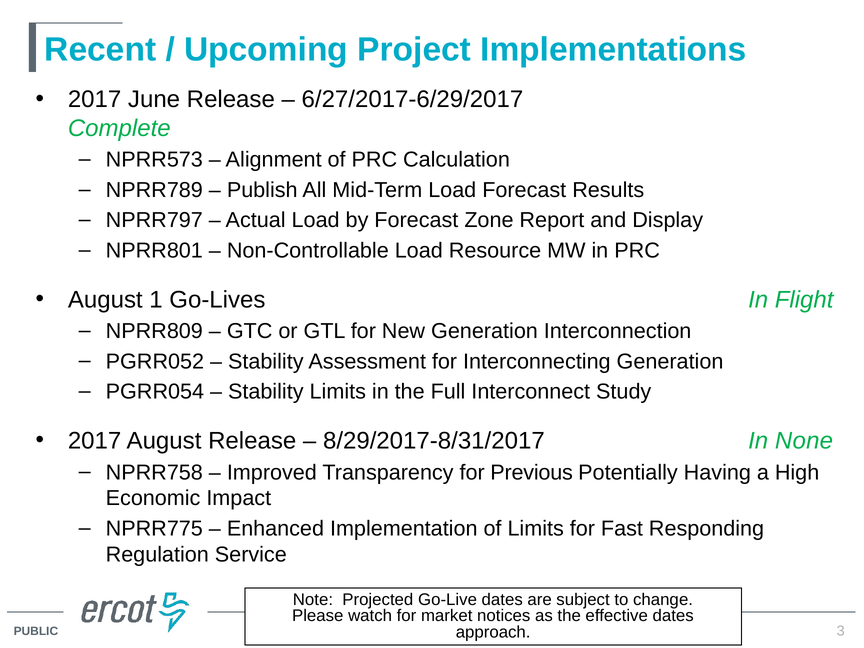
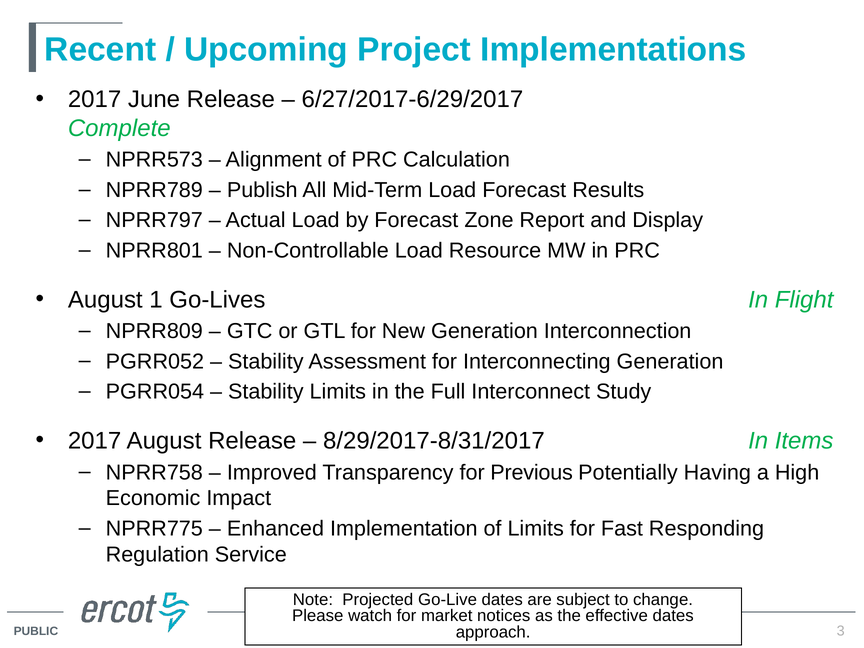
None: None -> Items (804, 441)
